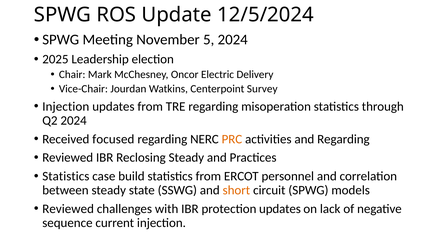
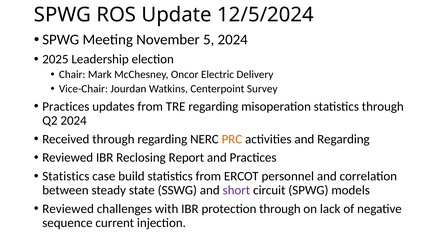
Injection: Injection -> Practices (66, 107)
Received focused: focused -> through (113, 139)
Reclosing Steady: Steady -> Report (186, 158)
short colour: orange -> purple (236, 191)
protection updates: updates -> through (280, 209)
